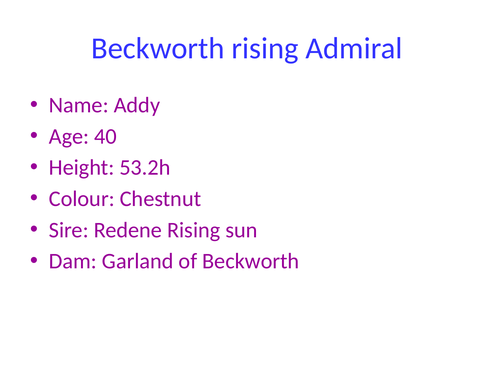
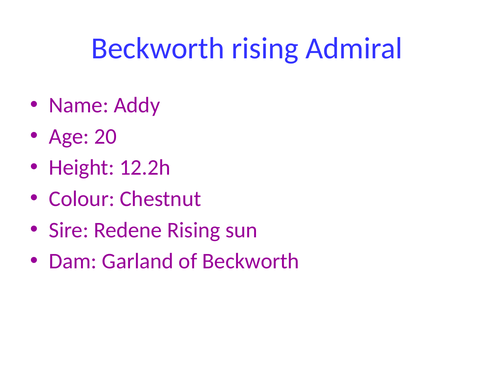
40: 40 -> 20 (105, 136)
53.2h: 53.2h -> 12.2h (145, 167)
